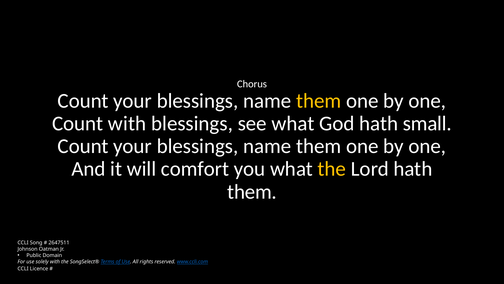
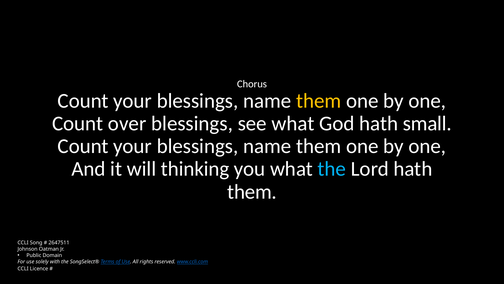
Count with: with -> over (127, 123)
comfort: comfort -> thinking (195, 169)
the colour: yellow -> light blue (332, 169)
